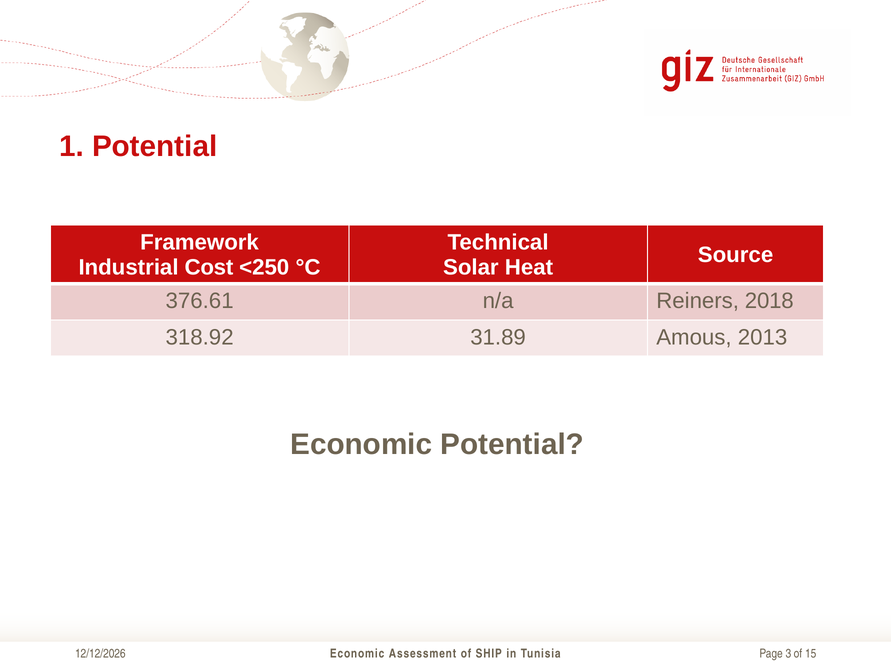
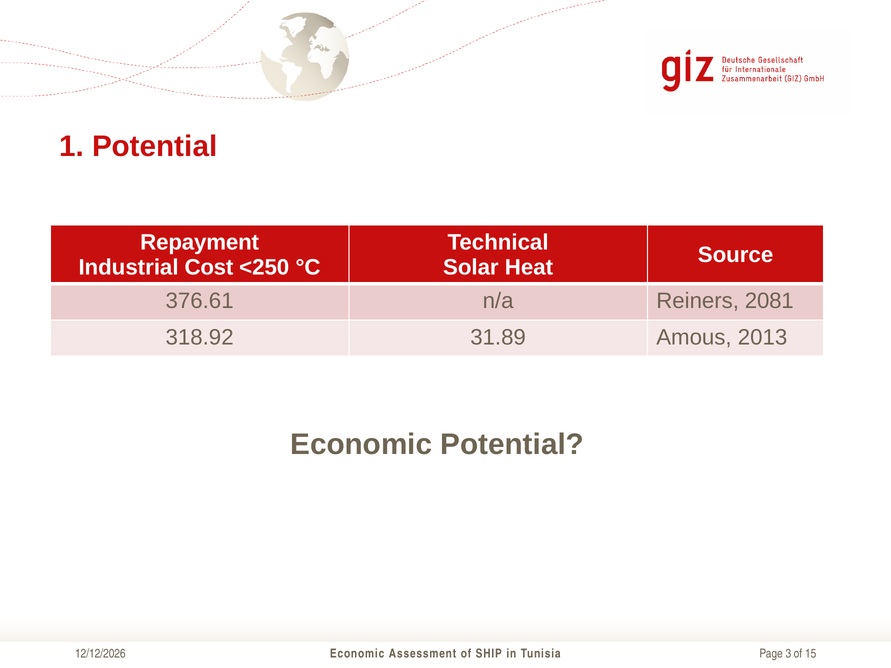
Framework: Framework -> Repayment (200, 242)
2018: 2018 -> 2081 (769, 301)
